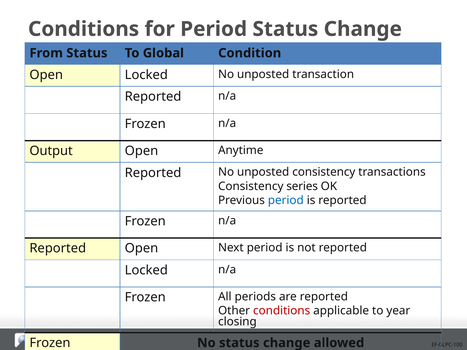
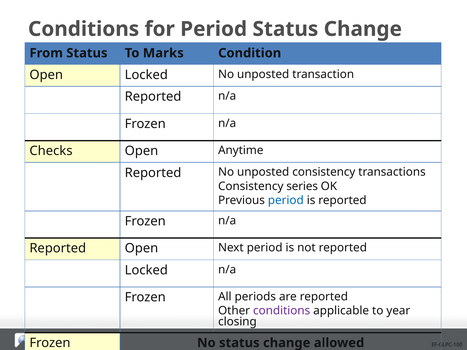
Global: Global -> Marks (163, 53)
Output: Output -> Checks (51, 151)
conditions colour: red -> purple (282, 311)
